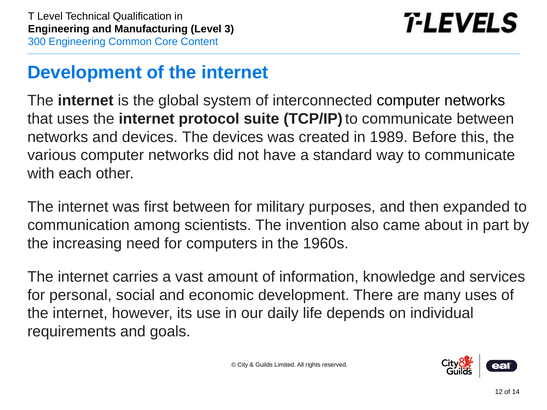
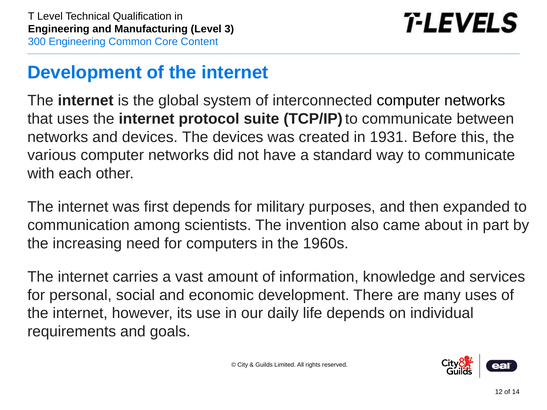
1989: 1989 -> 1931 (389, 137)
first between: between -> depends (201, 207)
